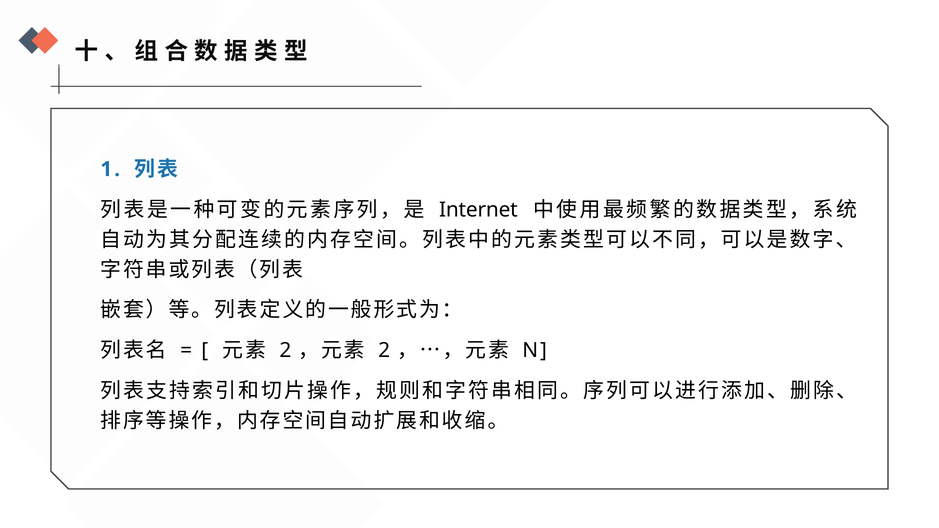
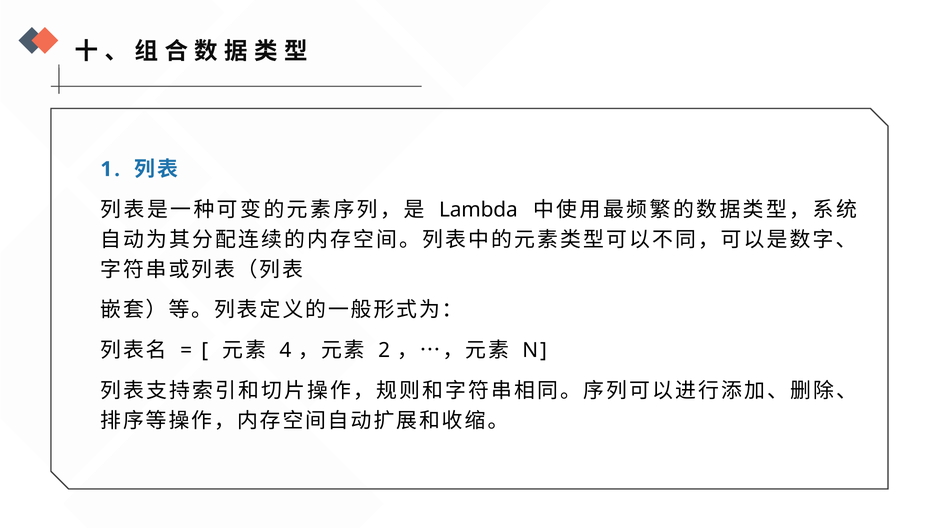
Internet: Internet -> Lambda (478, 210)
2: 2 -> 4 (285, 351)
